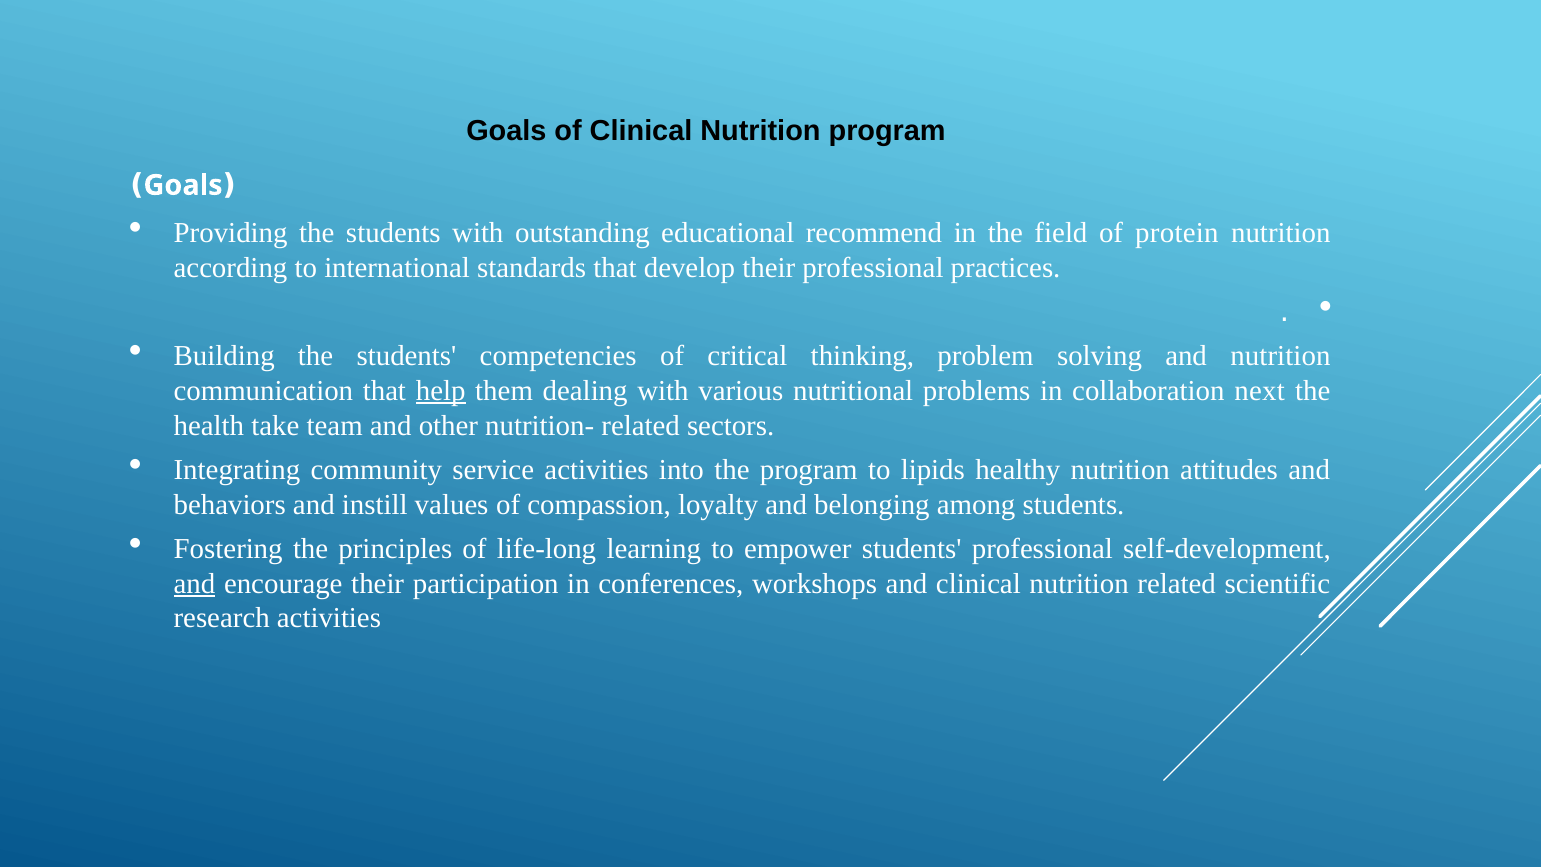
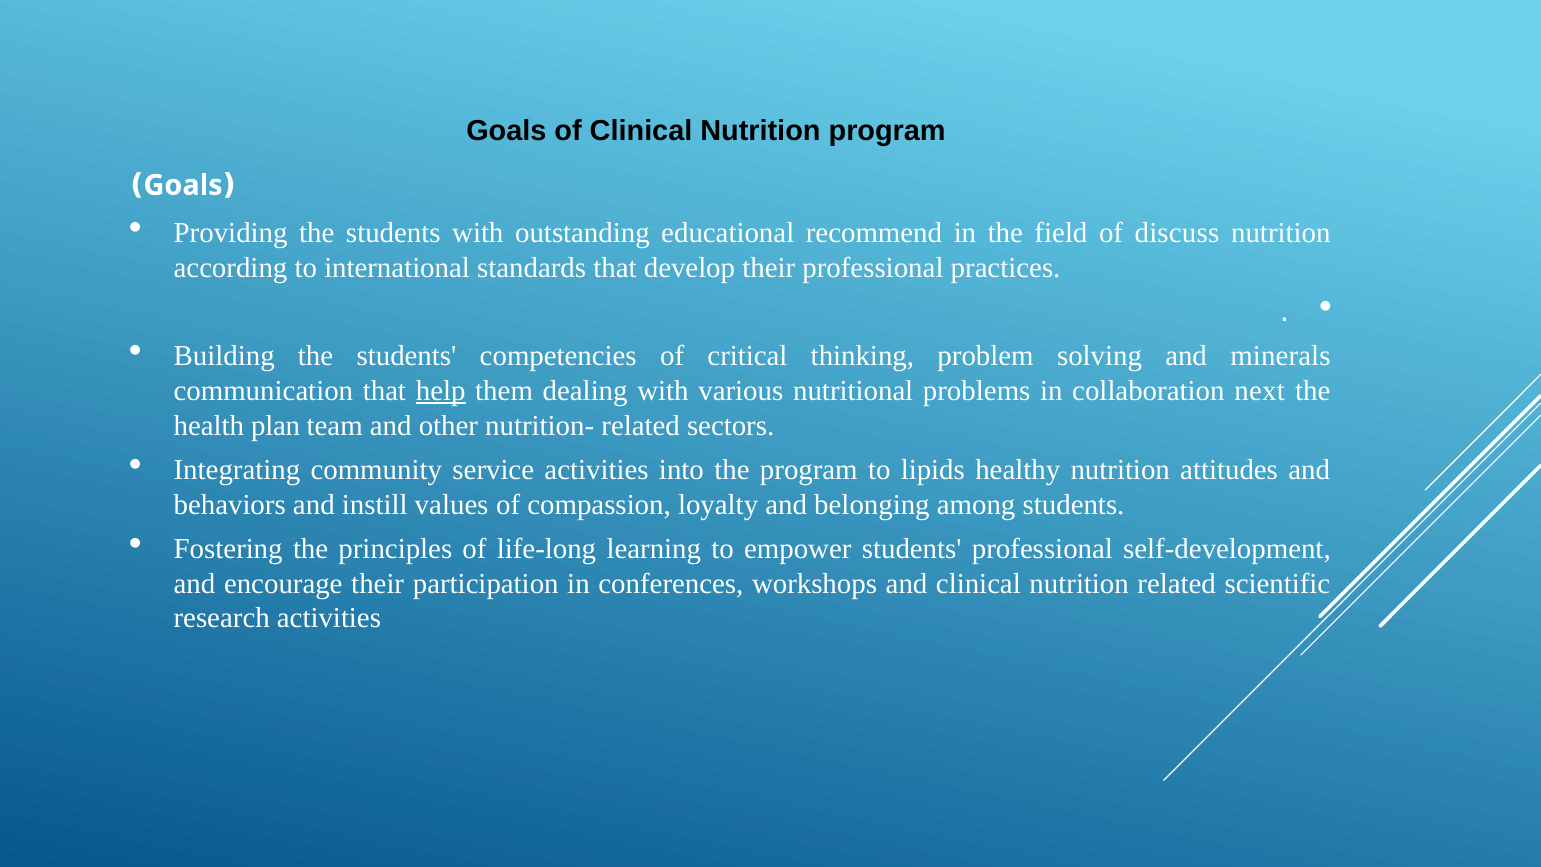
protein: protein -> discuss (1177, 233)
and nutrition: nutrition -> minerals (1280, 356)
take: take -> plan (276, 425)
and underline: present -> none (195, 583)
